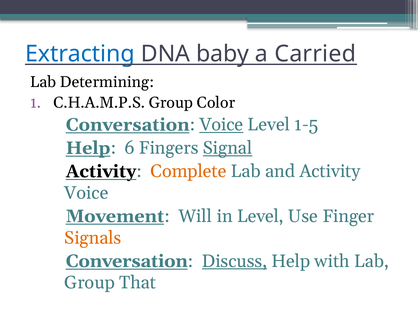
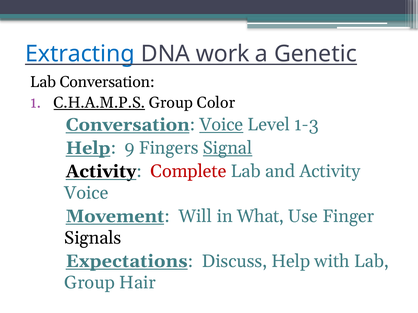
baby: baby -> work (223, 54)
Carried: Carried -> Genetic (315, 54)
Lab Determining: Determining -> Conversation (107, 82)
C.H.A.M.P.S underline: none -> present (99, 103)
1-5: 1-5 -> 1-3 (306, 125)
6: 6 -> 9 (130, 148)
Complete colour: orange -> red (188, 172)
in Level: Level -> What (260, 217)
Signals colour: orange -> black (93, 238)
Conversation: Conversation -> Expectations (127, 262)
Discuss underline: present -> none (235, 262)
That: That -> Hair (138, 283)
